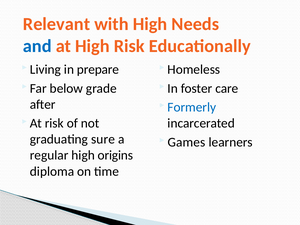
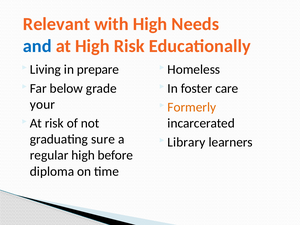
after: after -> your (42, 104)
Formerly colour: blue -> orange (192, 107)
Games: Games -> Library (186, 142)
origins: origins -> before (115, 155)
